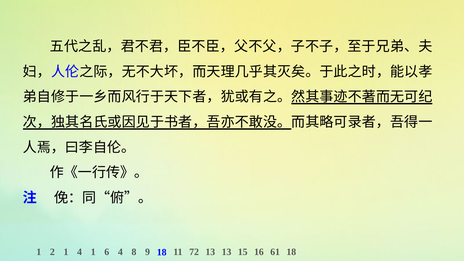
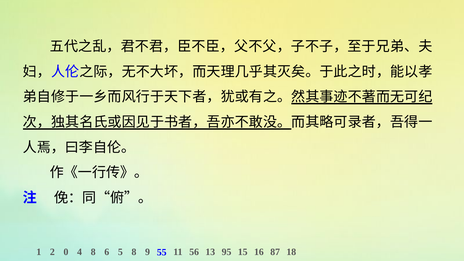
2 1: 1 -> 0 (66, 252)
4 1: 1 -> 8 (93, 252)
6 4: 4 -> 5 (120, 252)
9 18: 18 -> 55 (162, 252)
72: 72 -> 56 (194, 252)
13 13: 13 -> 95 (227, 252)
61: 61 -> 87 (275, 252)
